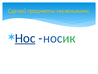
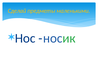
Нос underline: present -> none (25, 38)
